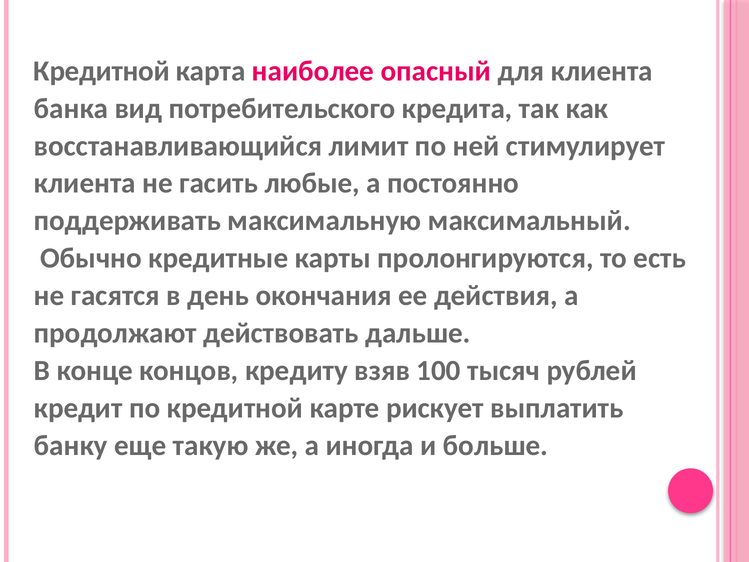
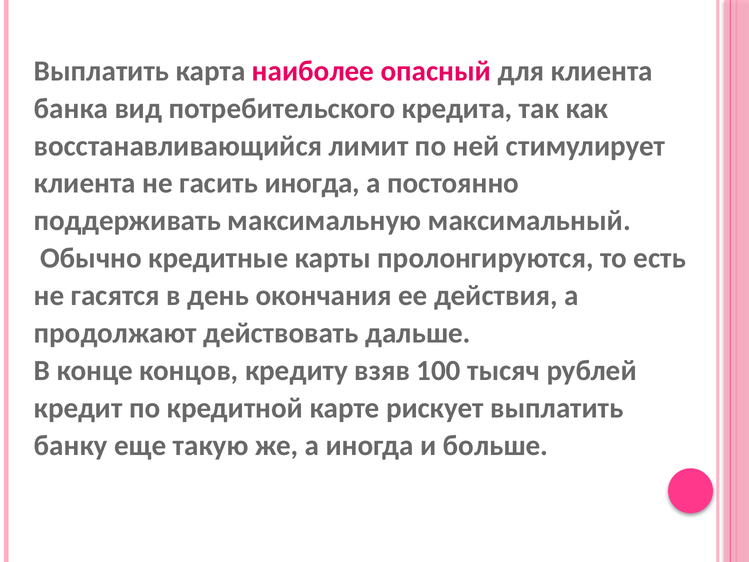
Кредитной: Кредитной -> Выплатить (102, 71)
гасить любые: любые -> иногда (312, 183)
